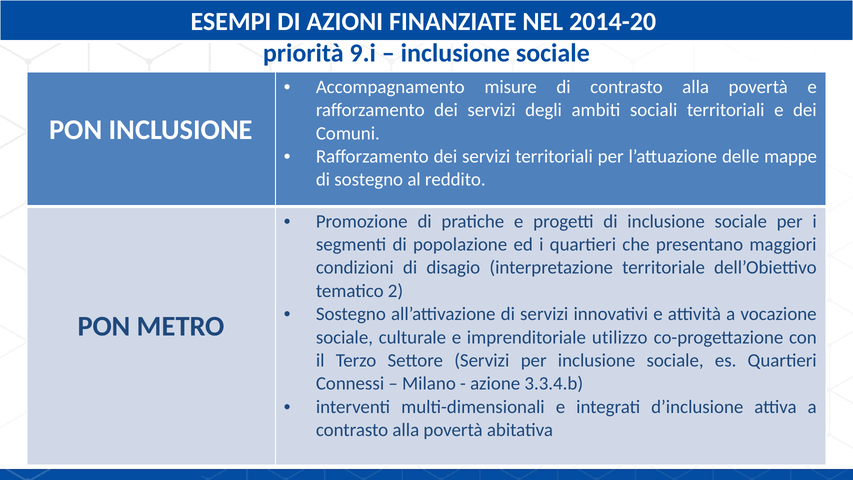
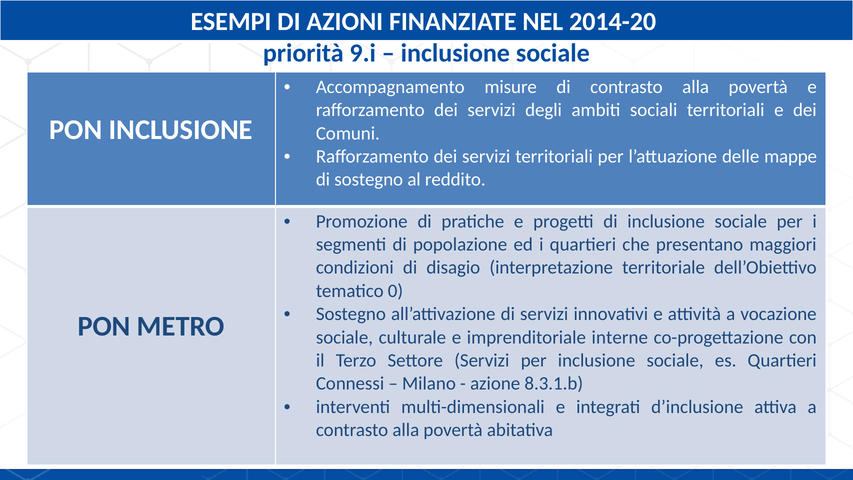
2: 2 -> 0 (396, 291)
utilizzo: utilizzo -> interne (620, 337)
3.3.4.b: 3.3.4.b -> 8.3.1.b (554, 384)
